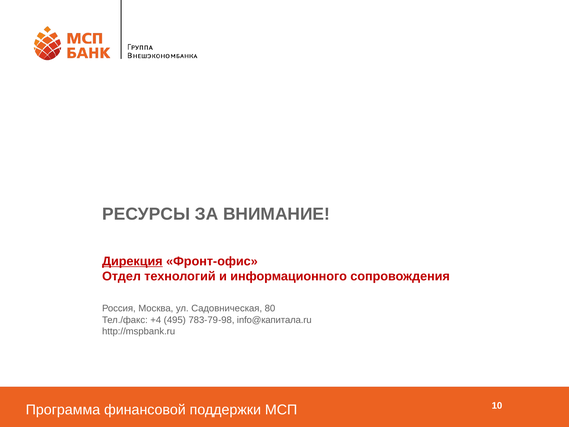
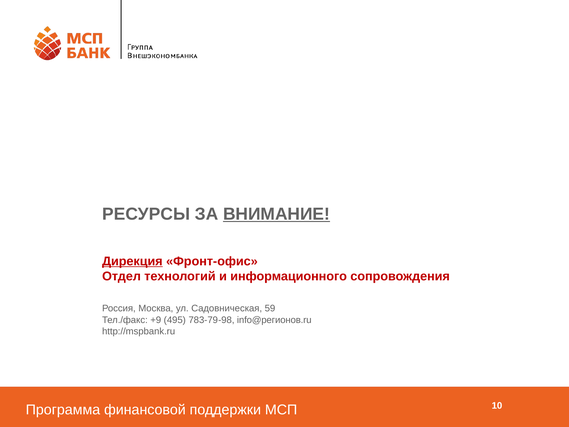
ВНИМАНИЕ underline: none -> present (277, 214)
80: 80 -> 59 (270, 308)
+4: +4 -> +9 (156, 320)
info@капитала.ru: info@капитала.ru -> info@регионов.ru (274, 320)
